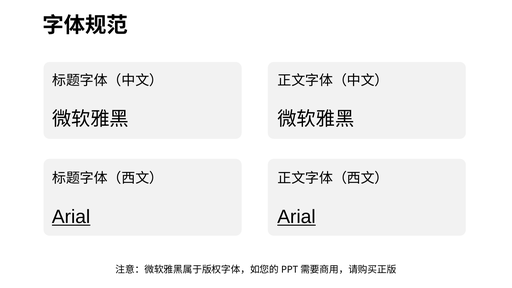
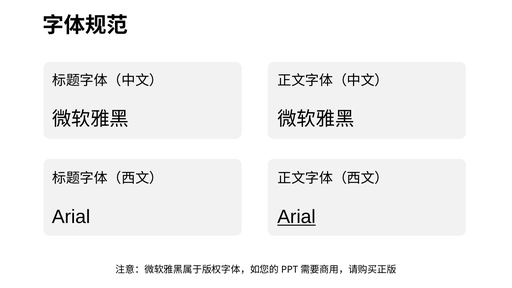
Arial underline: present -> none (71, 217)
